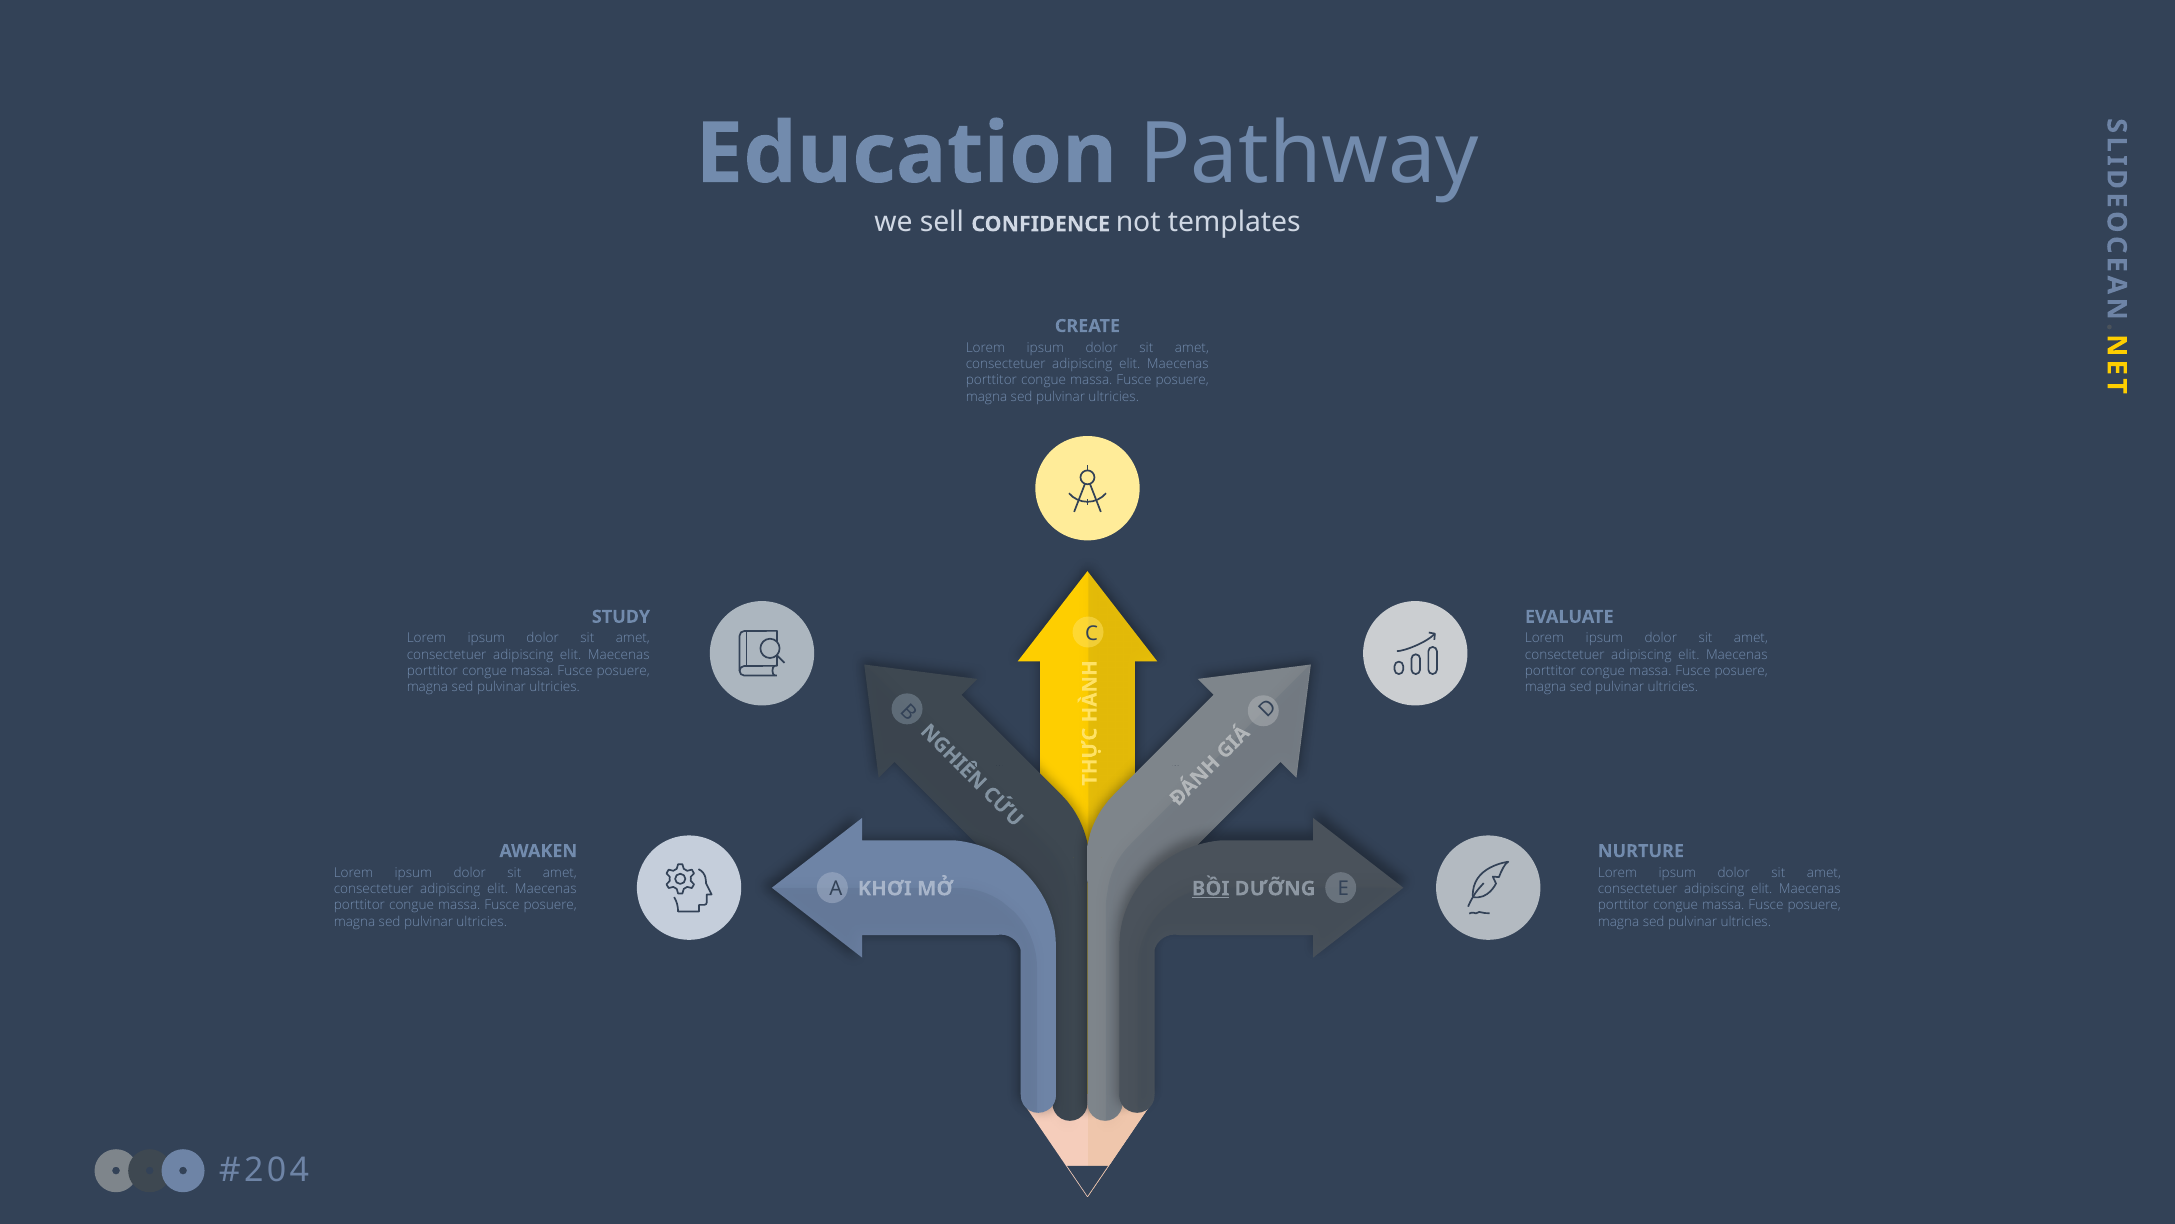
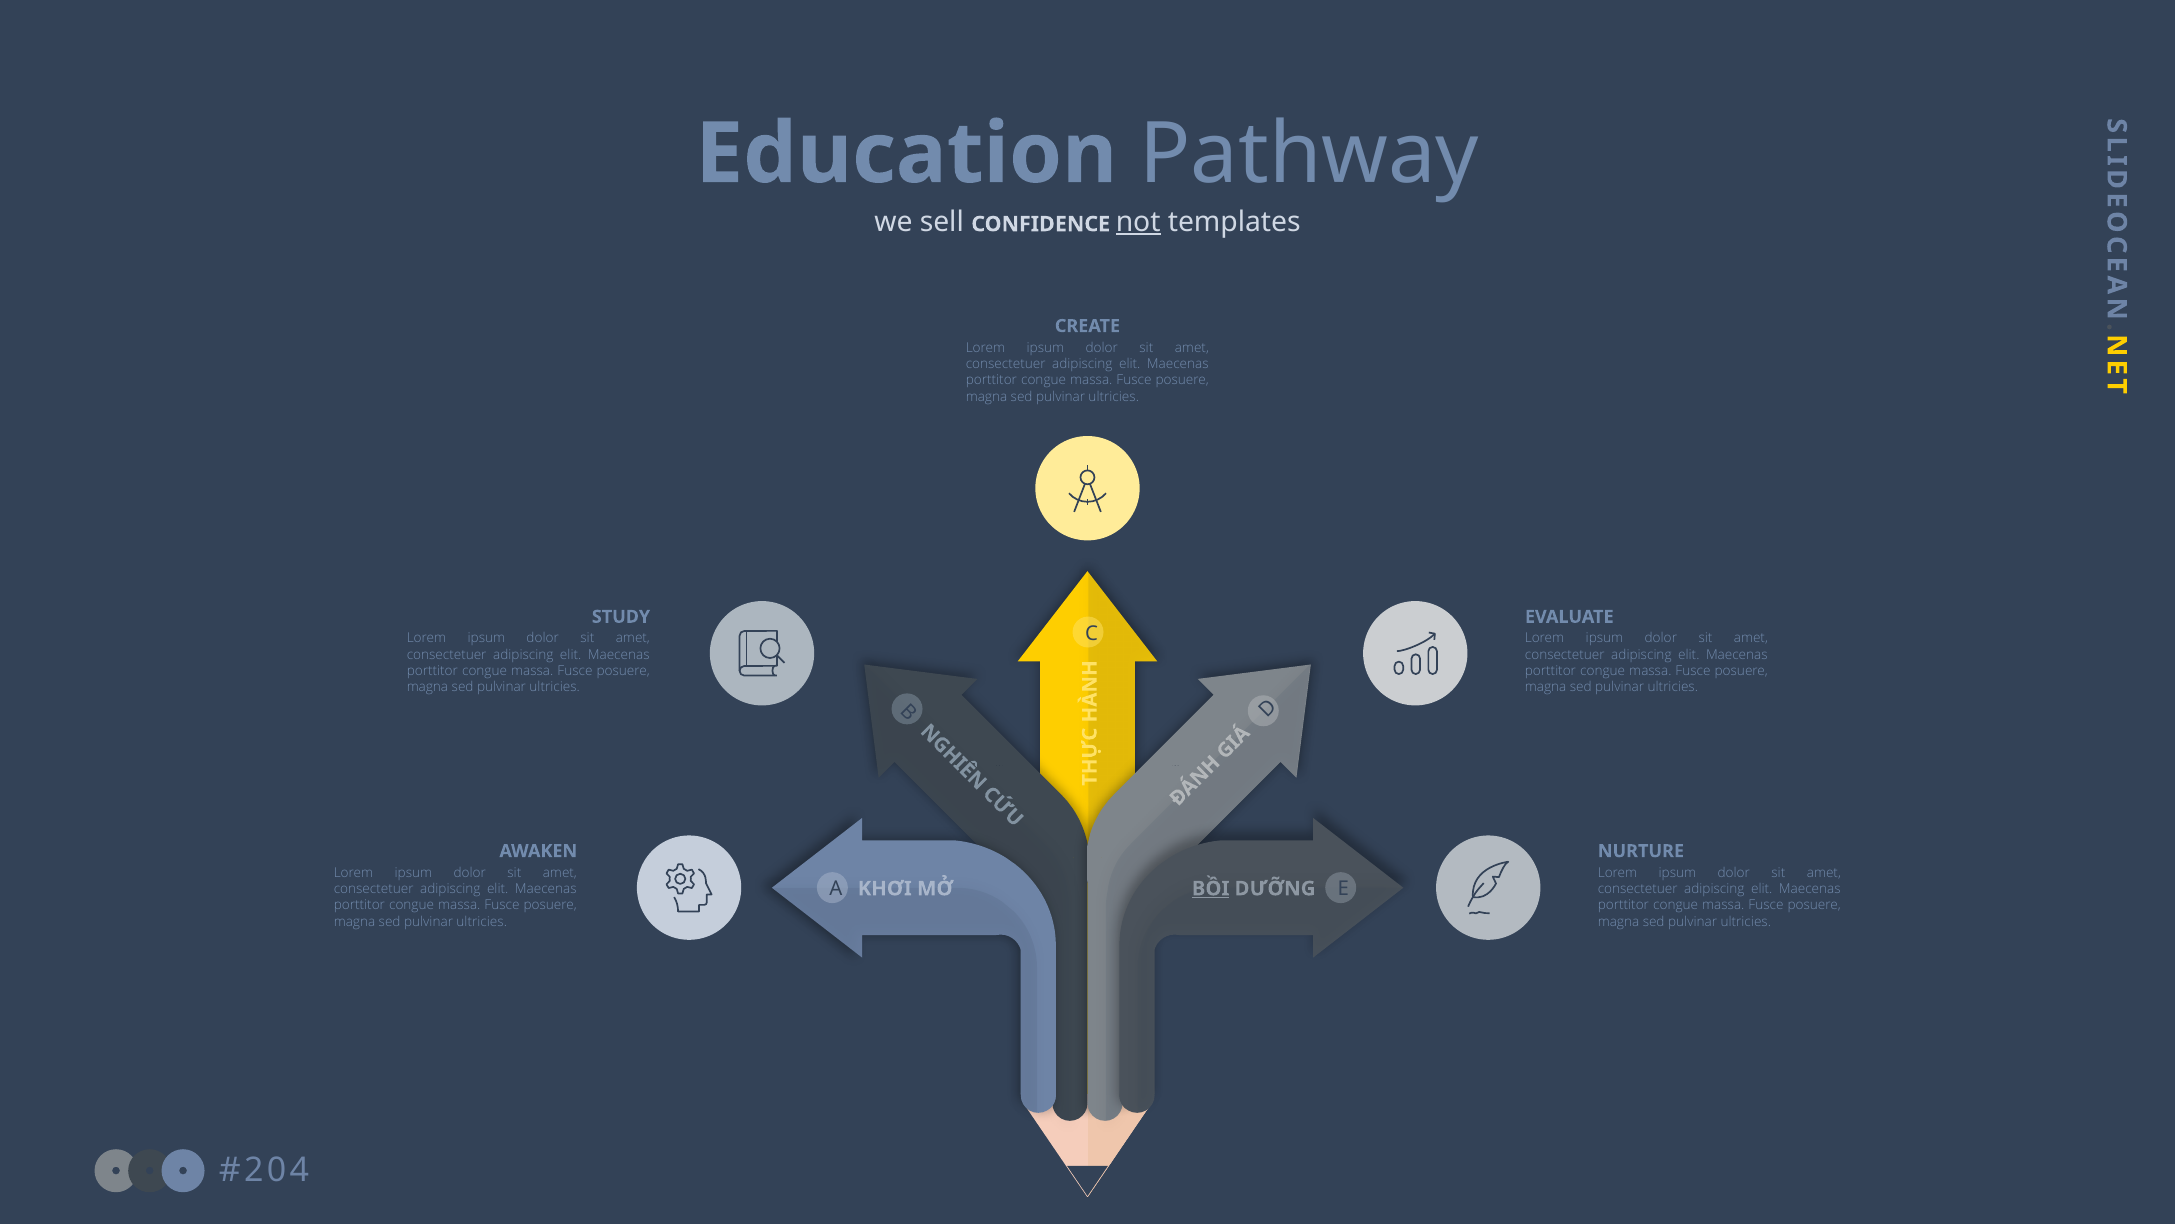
not underline: none -> present (1138, 222)
